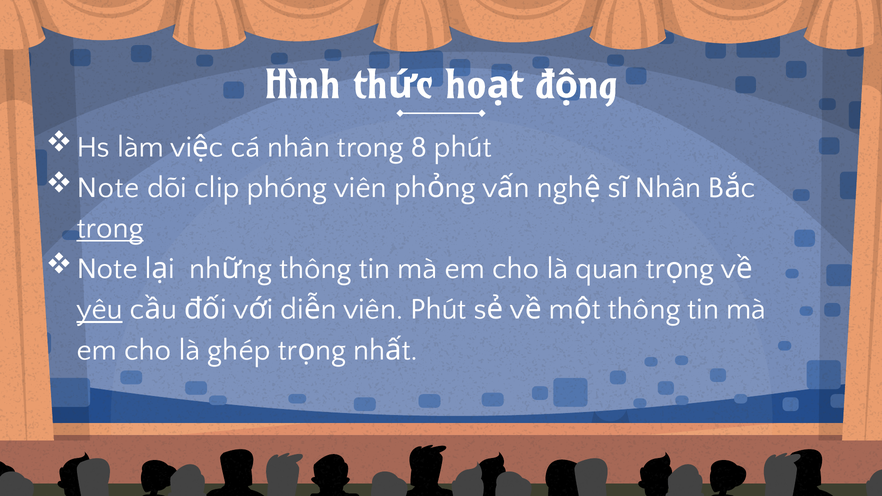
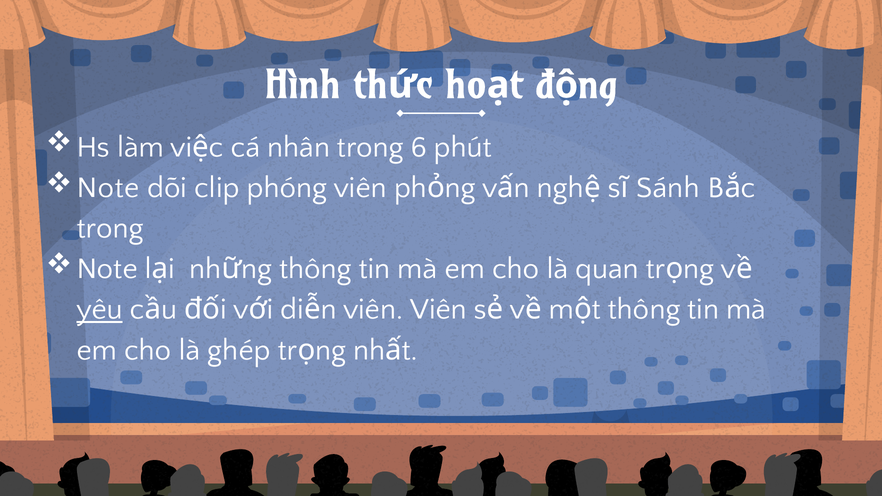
8: 8 -> 6 (419, 147)
Nhân: Nhân -> Sánh (668, 188)
trong underline: present -> none (110, 228)
viên Phút: Phút -> Viên (438, 309)
